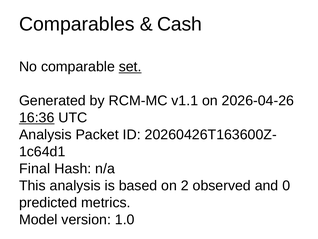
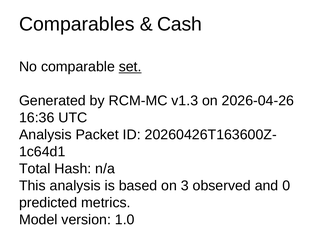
v1.1: v1.1 -> v1.3 (185, 101)
16:36 underline: present -> none (37, 118)
Final: Final -> Total (35, 168)
2: 2 -> 3 (185, 185)
